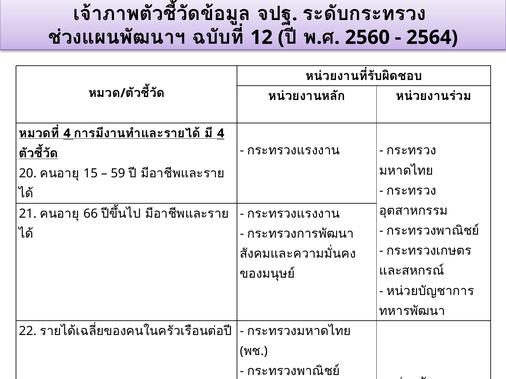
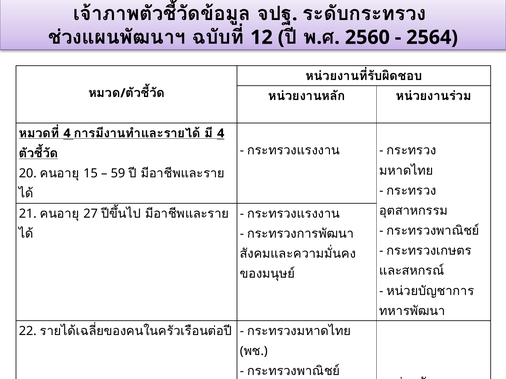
66: 66 -> 27 (91, 214)
